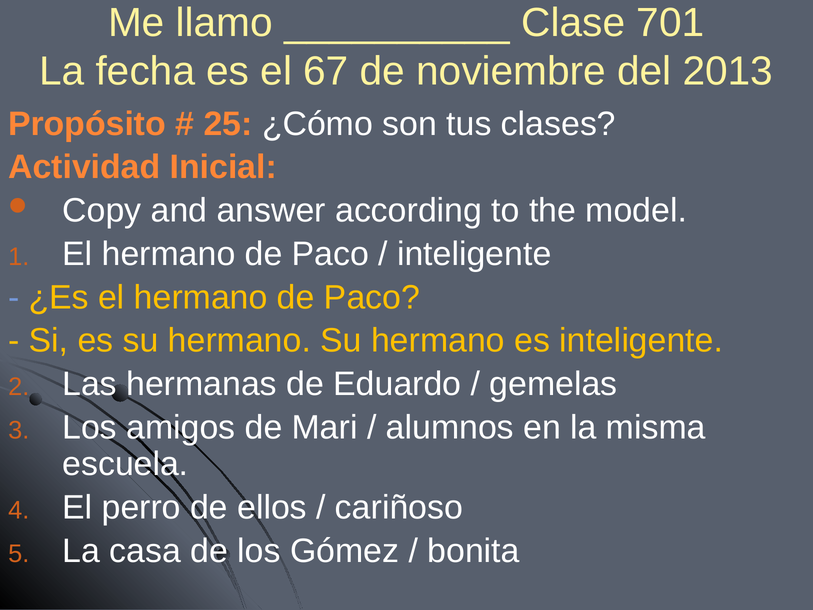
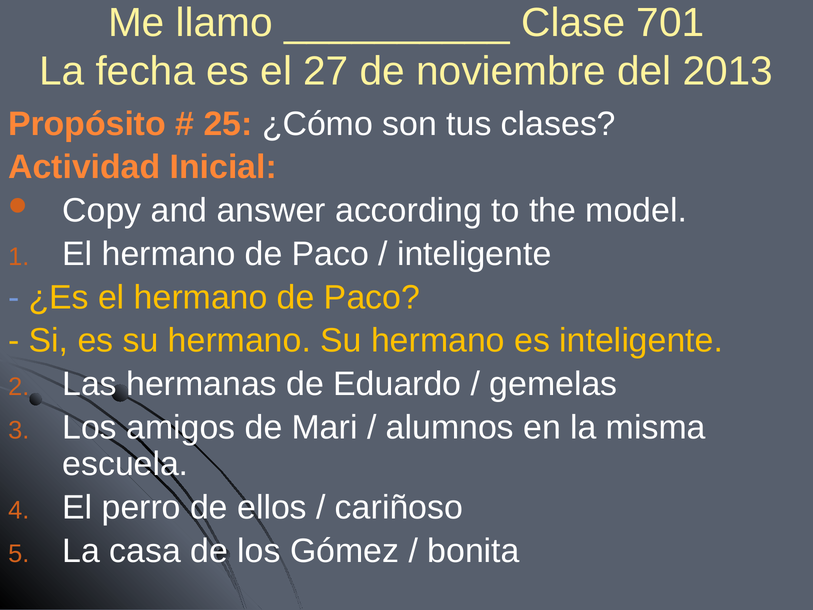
67: 67 -> 27 (326, 71)
